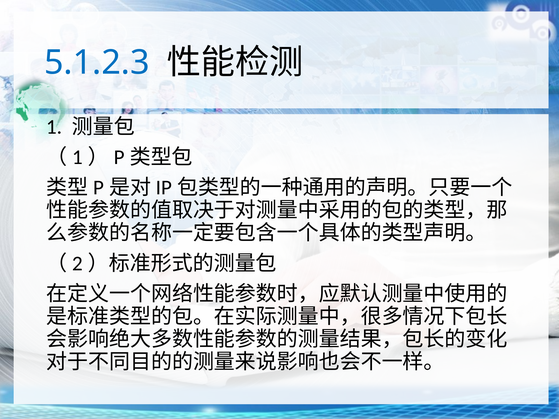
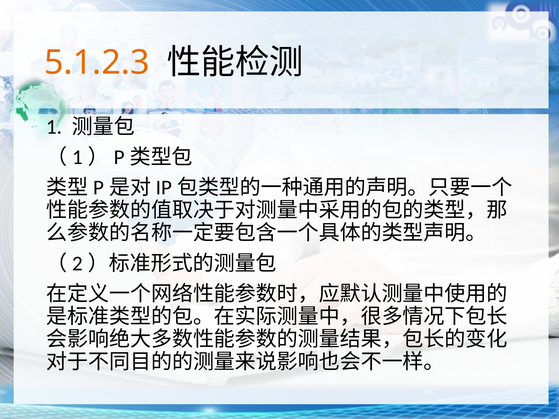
5.1.2.3 colour: blue -> orange (97, 63)
